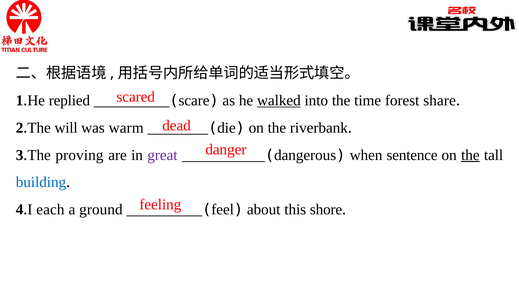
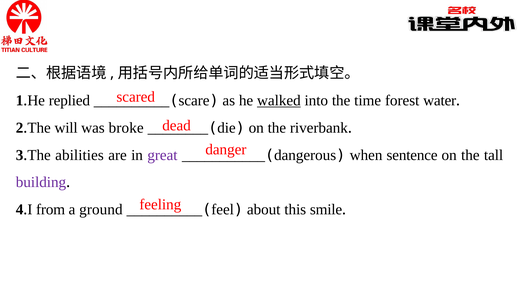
share: share -> water (440, 100)
warm: warm -> broke (126, 128)
proving: proving -> abilities (80, 155)
the underline: present -> none (470, 155)
building colour: blue -> purple (41, 182)
each: each -> from (51, 210)
shore: shore -> smile (326, 210)
